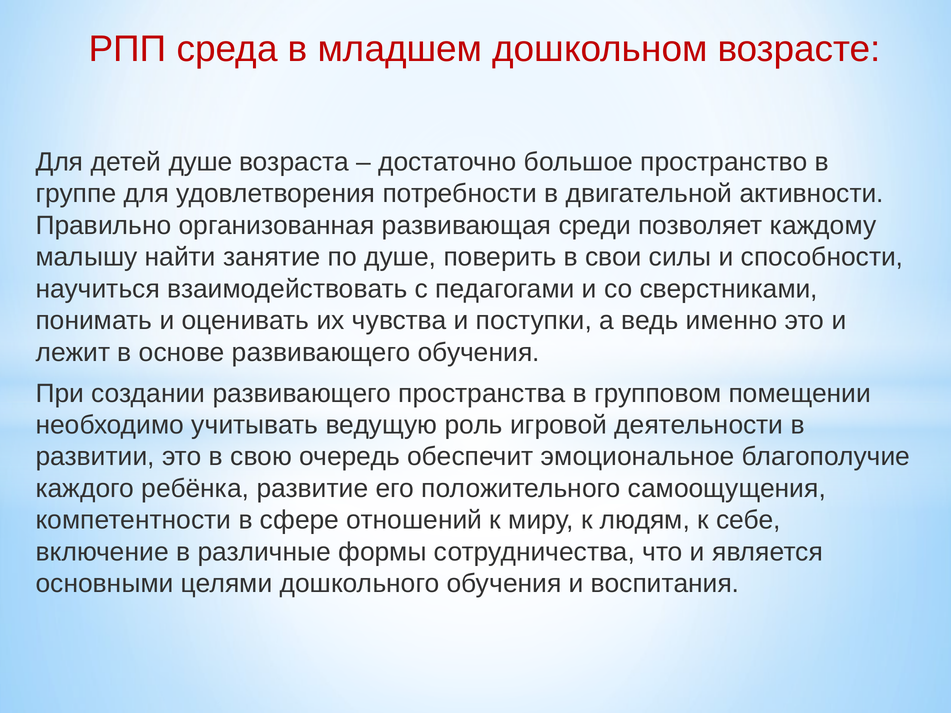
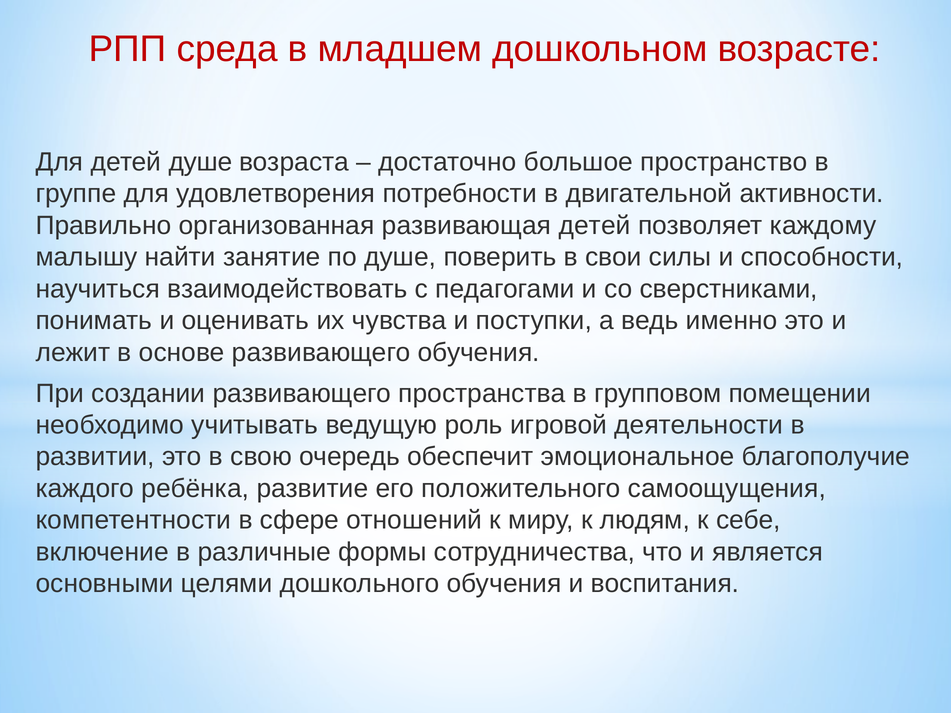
развивающая среди: среди -> детей (595, 225)
